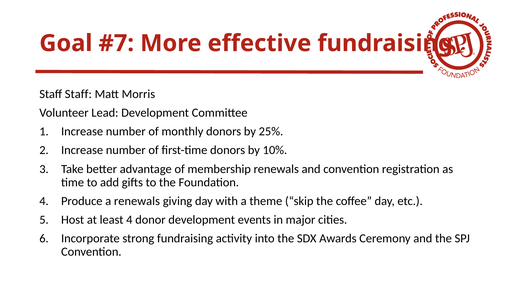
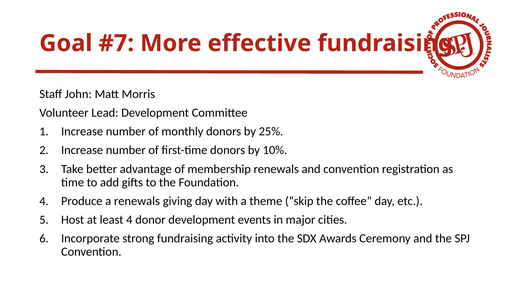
Staff Staff: Staff -> John (78, 94)
